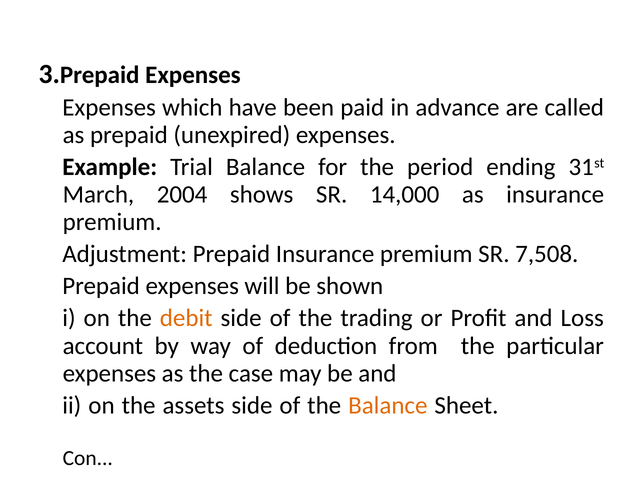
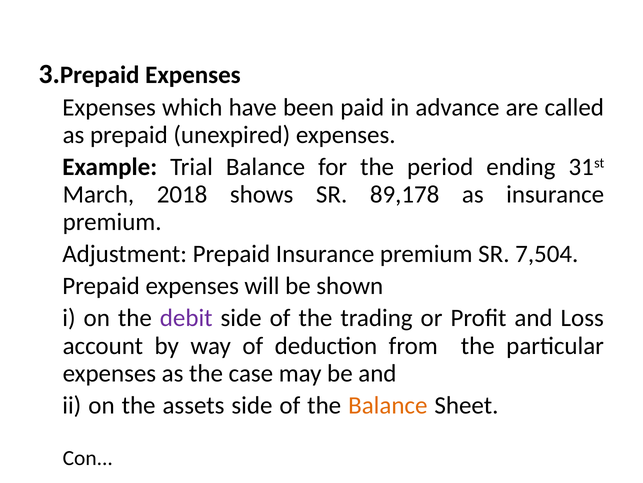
2004: 2004 -> 2018 (182, 194)
14,000: 14,000 -> 89,178 (405, 194)
7,508: 7,508 -> 7,504 (547, 254)
debit colour: orange -> purple (186, 318)
